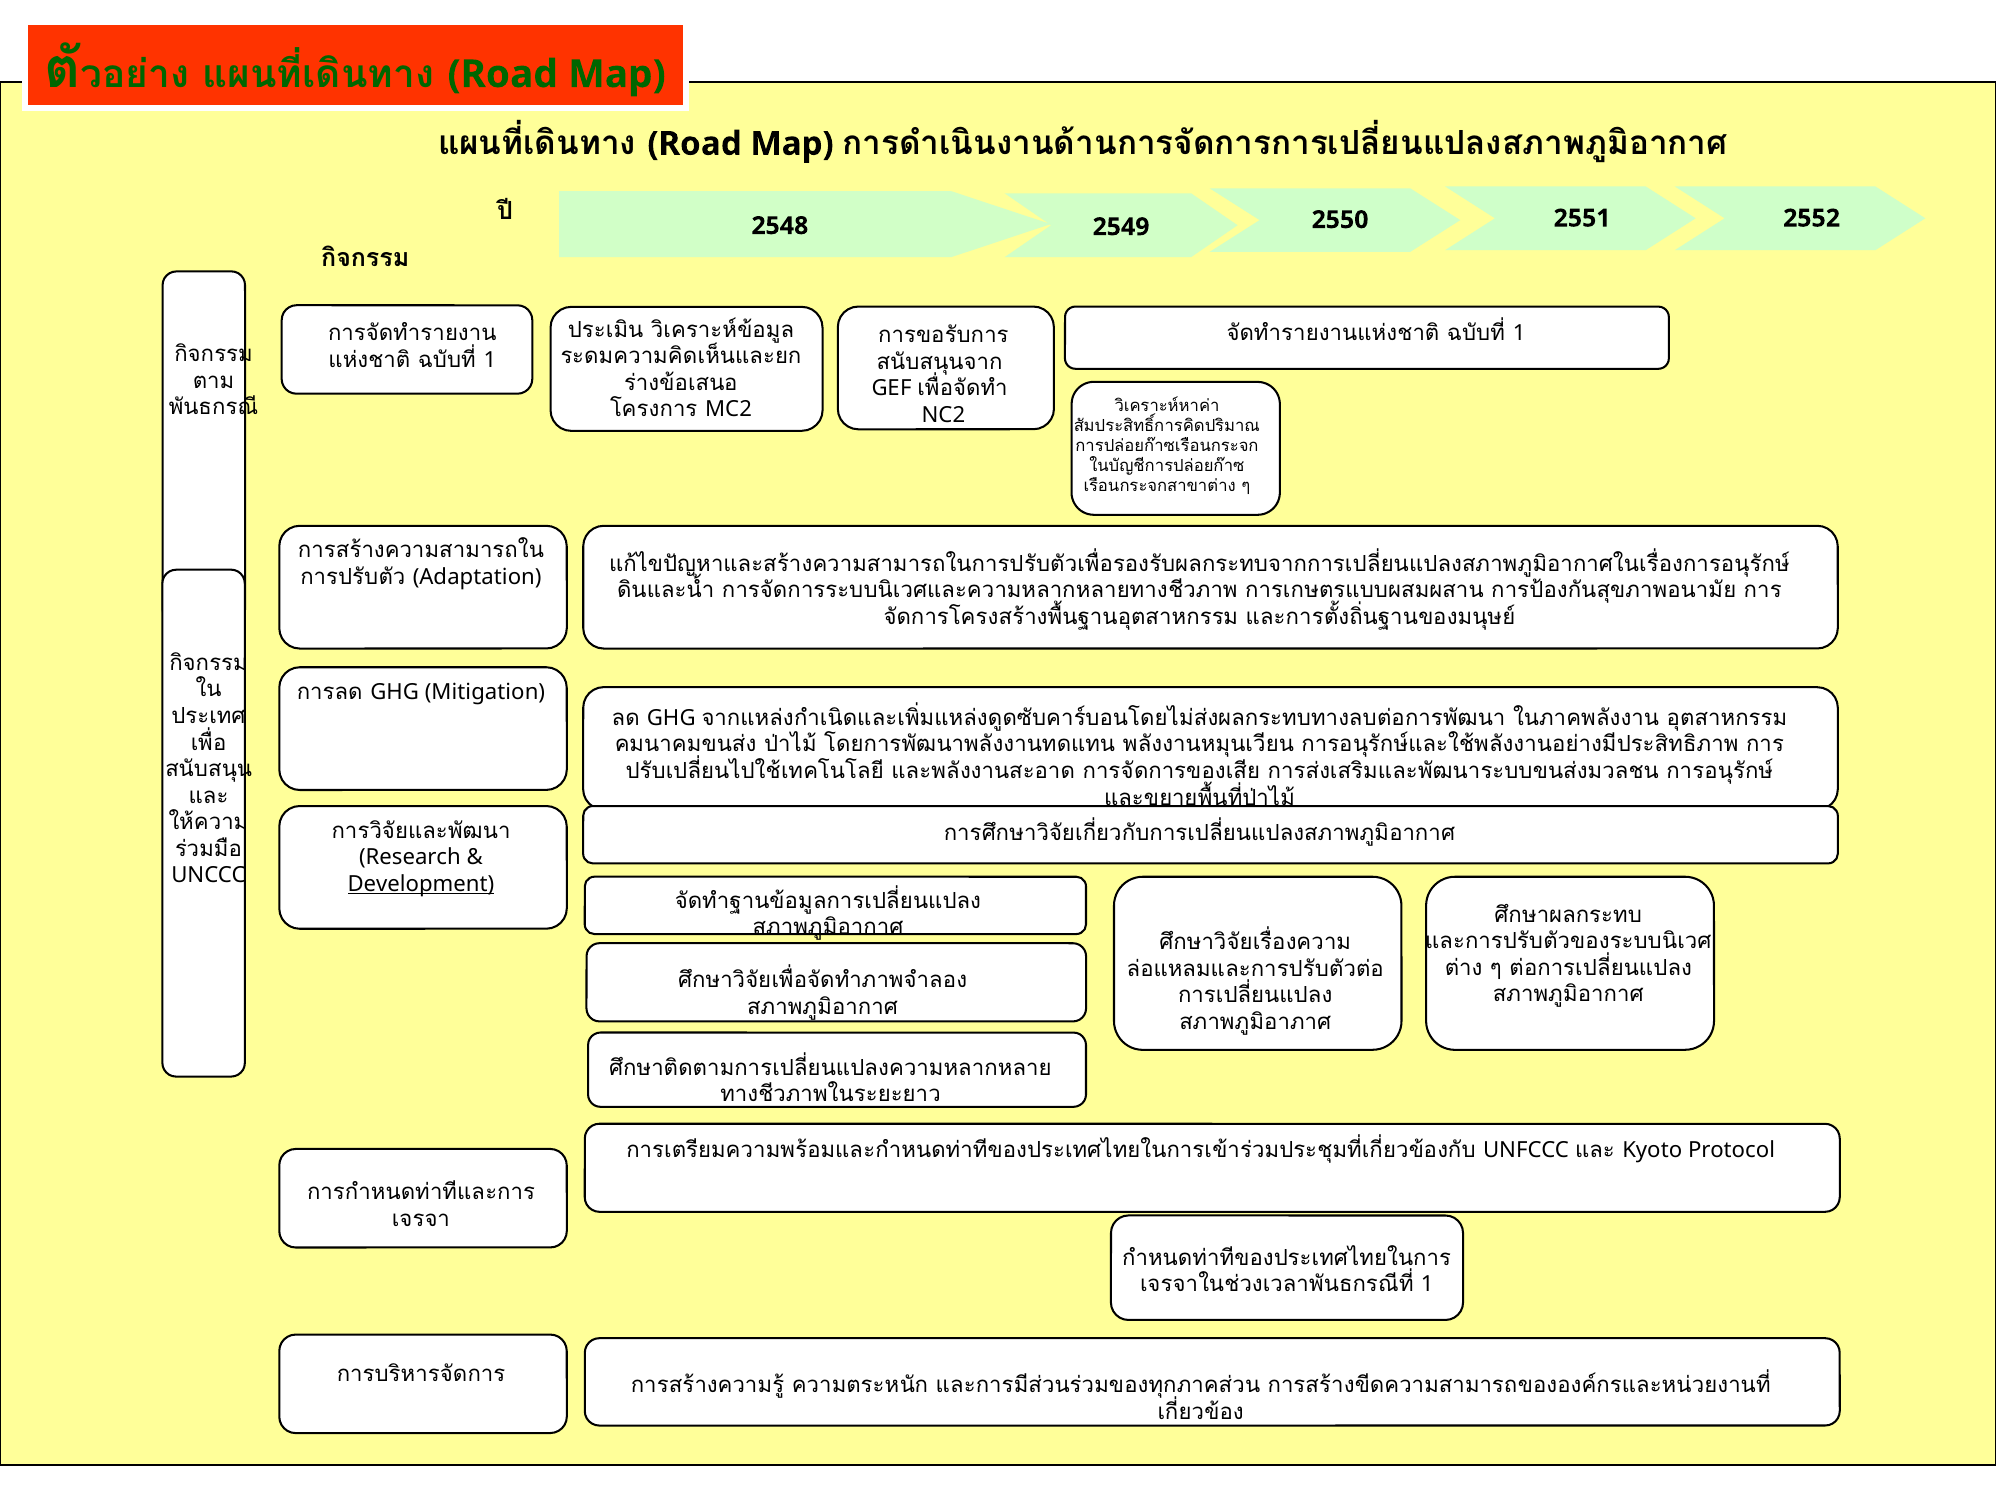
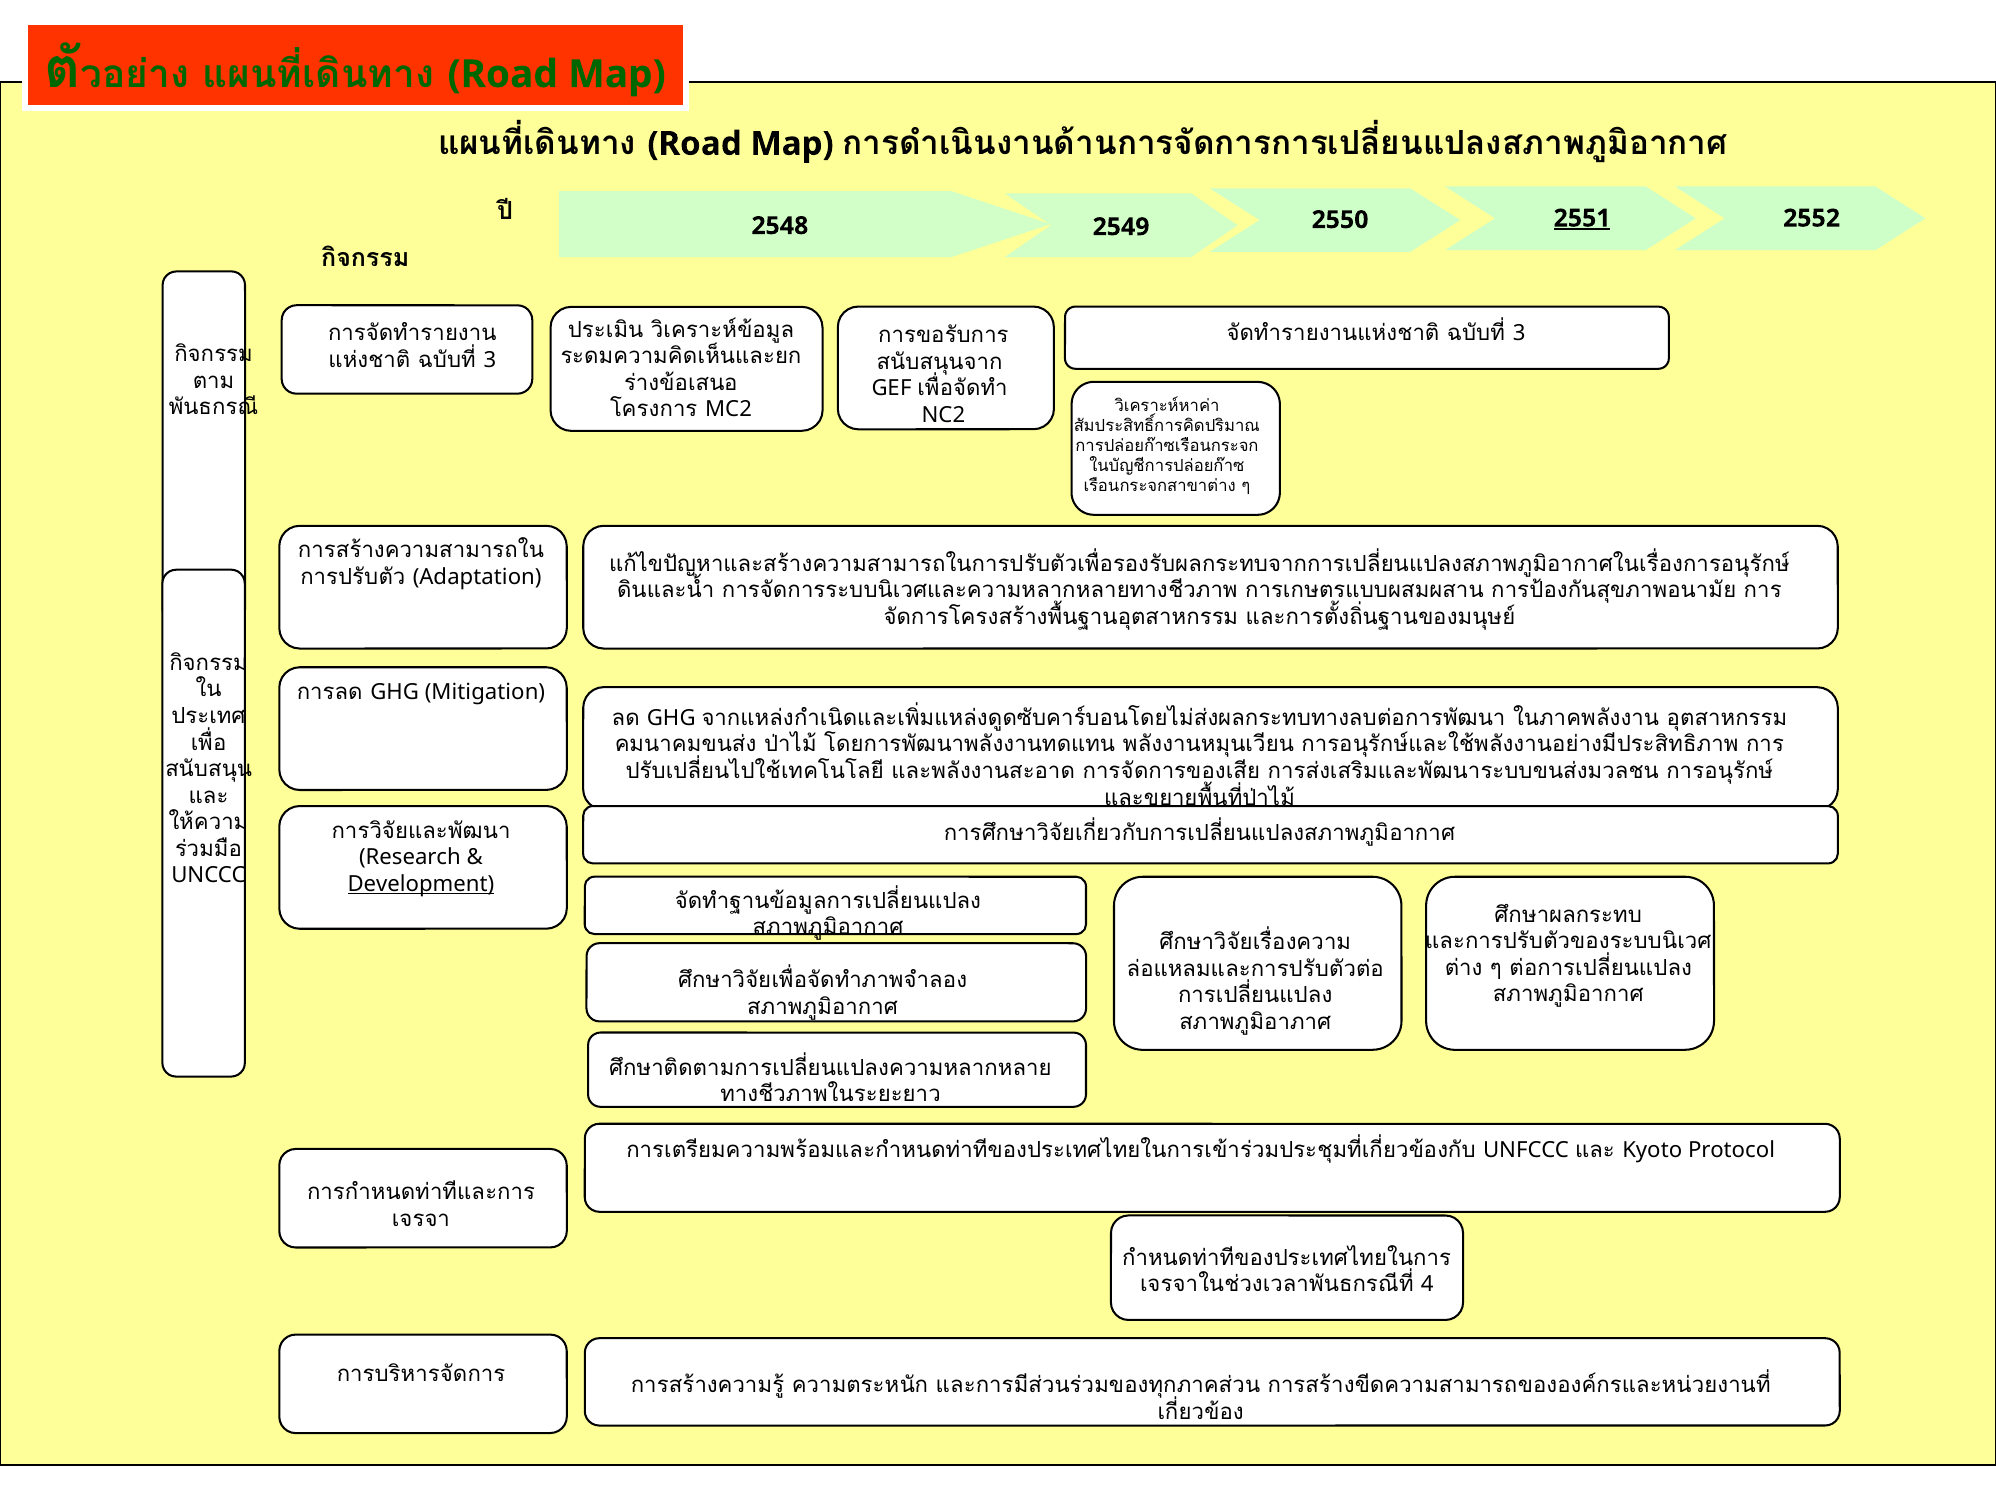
2551 underline: none -> present (1582, 218)
1: 1 -> 3 (1519, 333)
1: 1 -> 3 (490, 360)
1: 1 -> 4 (1427, 1284)
